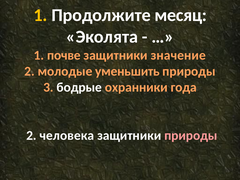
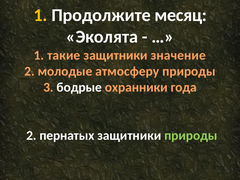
почве: почве -> такие (64, 55)
уменьшить: уменьшить -> атмосферу (127, 71)
человека: человека -> пернатых (67, 136)
природы colour: pink -> light green (191, 136)
